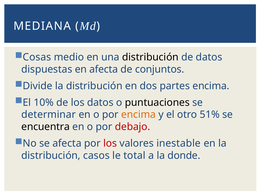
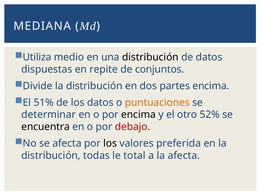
Cosas: Cosas -> Utiliza (37, 57)
en afecta: afecta -> repite (104, 69)
10%: 10% -> 51% (44, 102)
puntuaciones colour: black -> orange (157, 102)
encima colour: orange -> black (138, 114)
51%: 51% -> 52% (210, 114)
los colour: red -> black (110, 143)
inestable: inestable -> preferida (179, 143)
casos: casos -> todas (96, 155)
la donde: donde -> afecta (184, 155)
